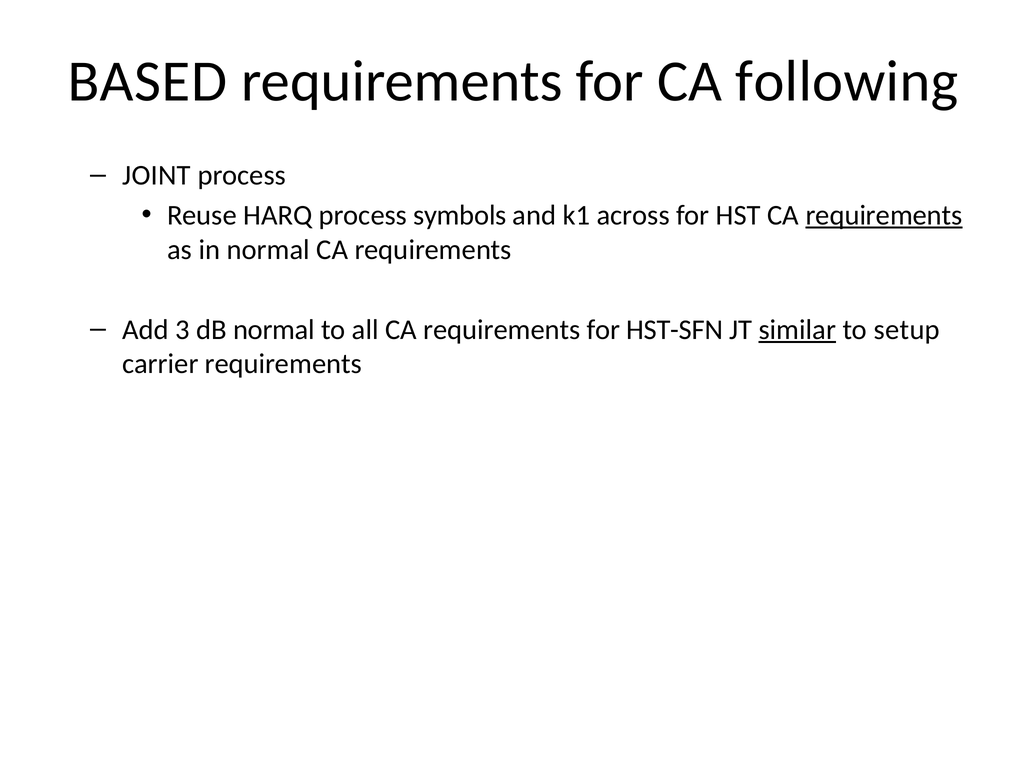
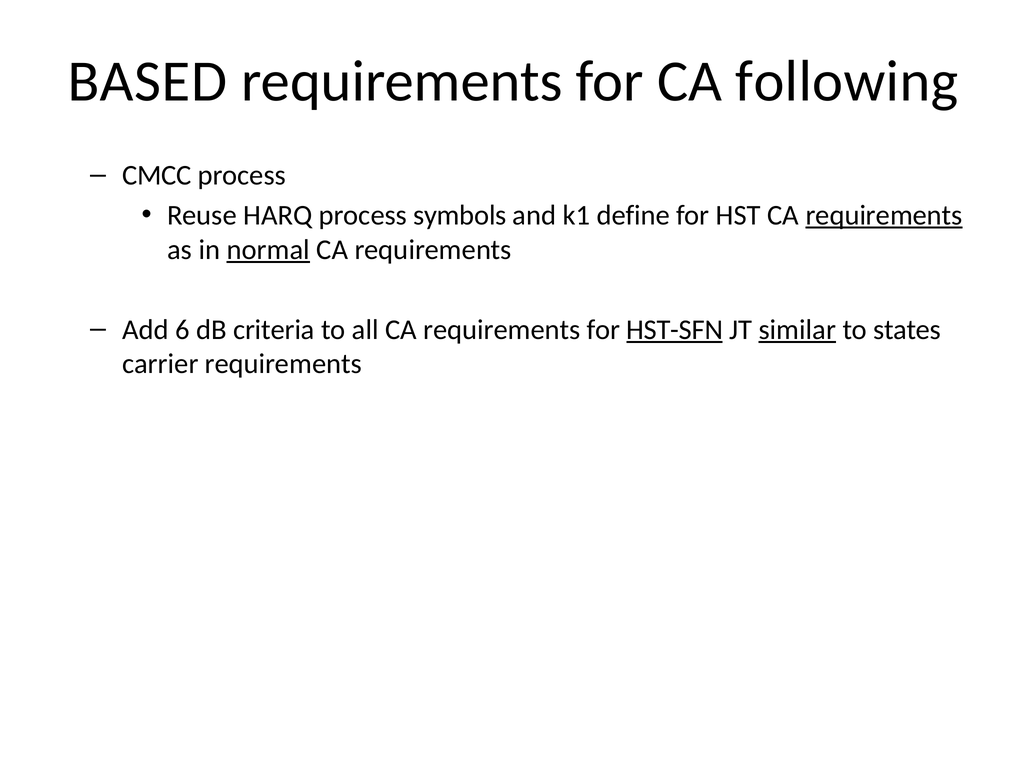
JOINT: JOINT -> CMCC (157, 175)
across: across -> define (633, 215)
normal underline: none -> present (268, 250)
3: 3 -> 6 (182, 330)
dB normal: normal -> criteria (274, 330)
HST-SFN underline: none -> present (675, 330)
setup: setup -> states (907, 330)
